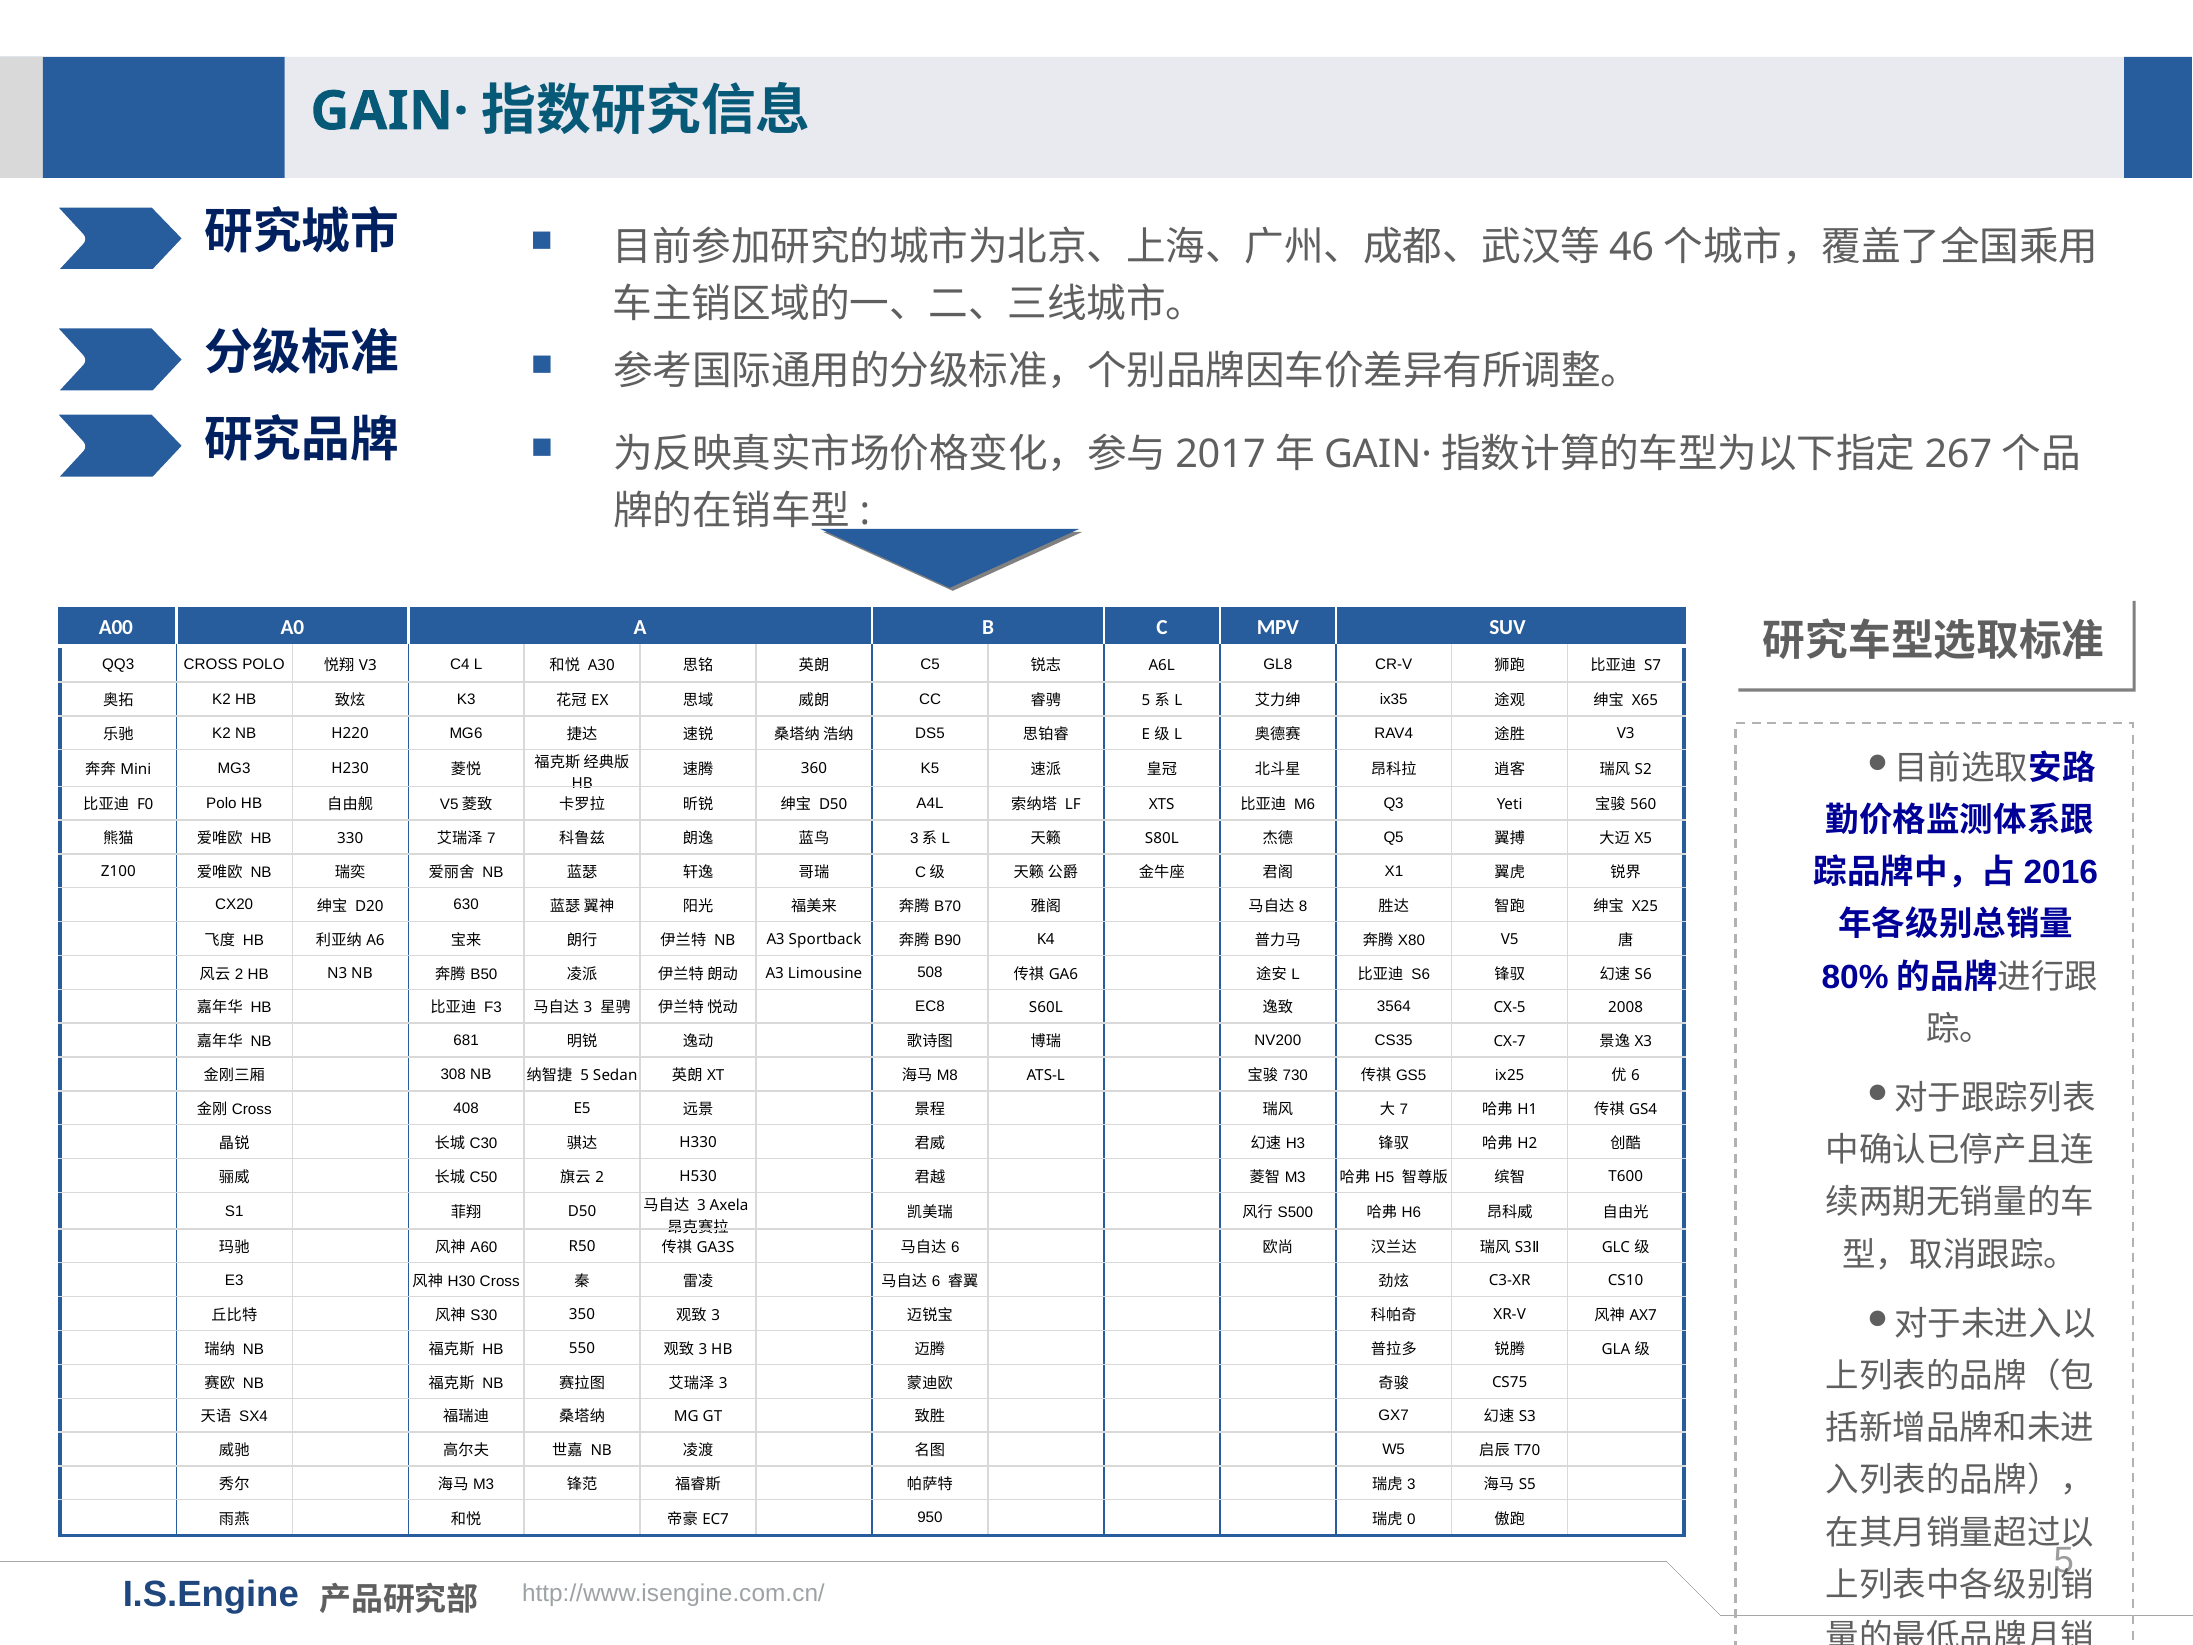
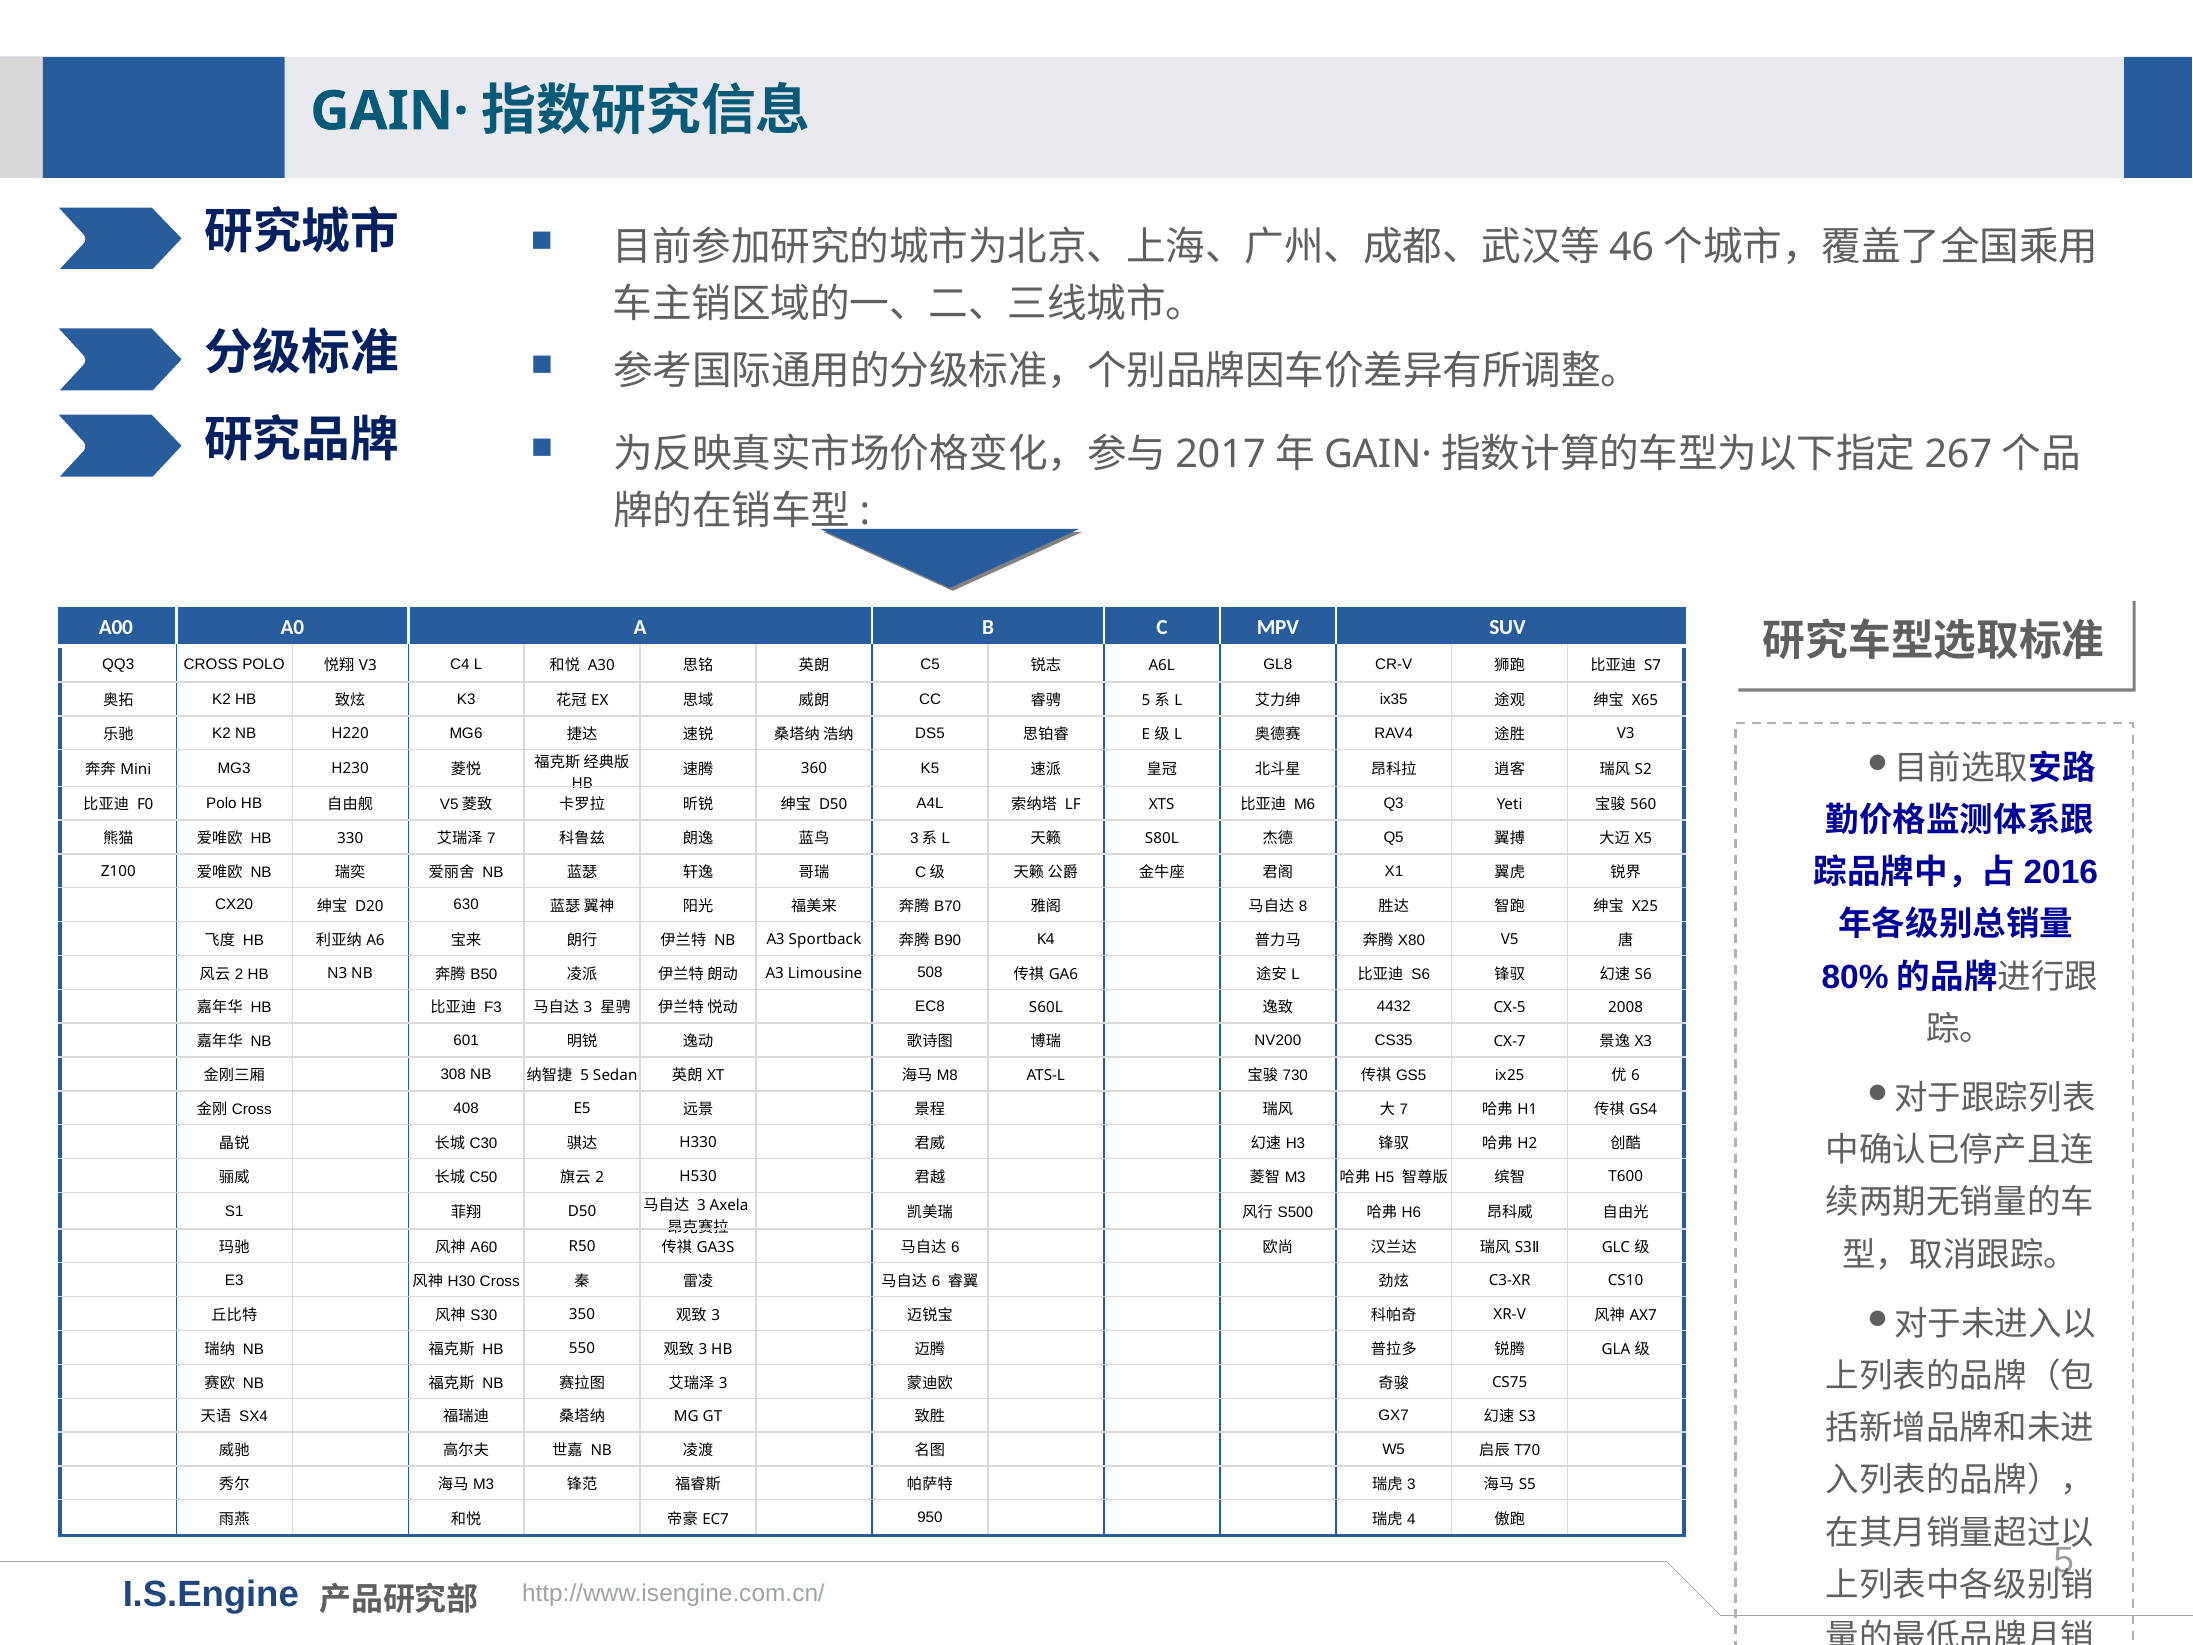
3564: 3564 -> 4432 (1394, 1006)
681: 681 -> 601 (466, 1040)
0: 0 -> 4 (1411, 1519)
